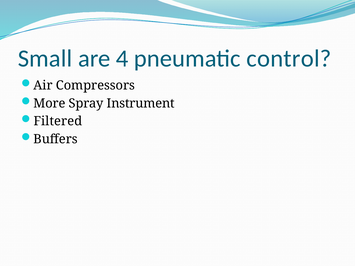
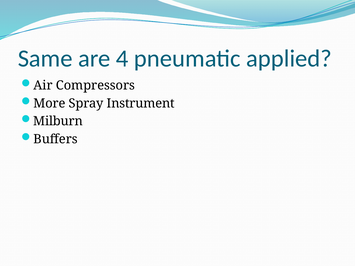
Small: Small -> Same (45, 59)
control: control -> applied (289, 59)
Filtered: Filtered -> Milburn (58, 121)
